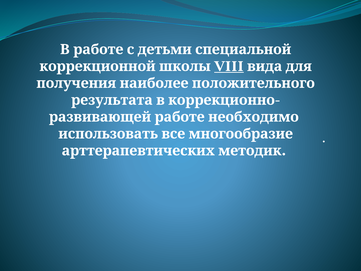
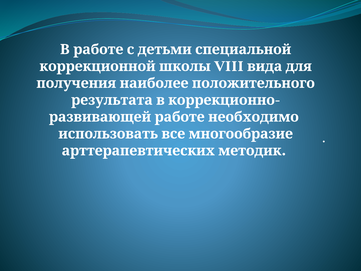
VIII underline: present -> none (229, 66)
